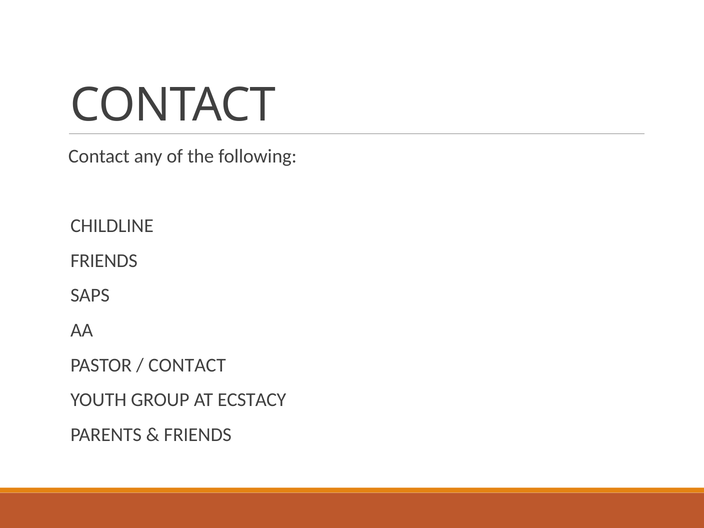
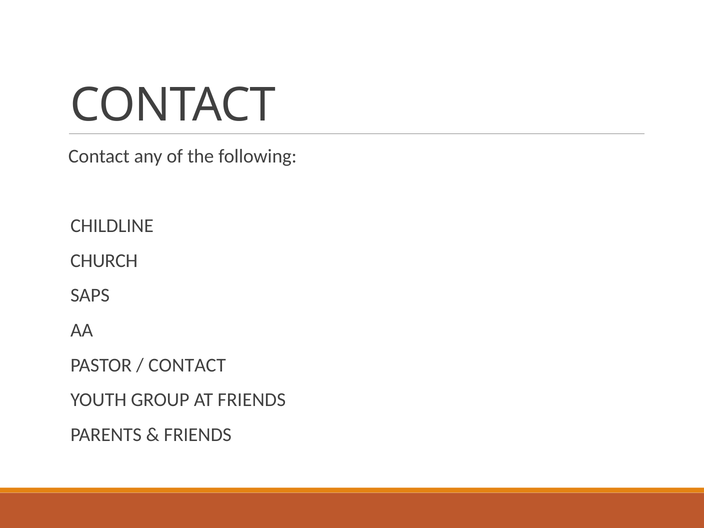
FRIENDS: FRIENDS -> CHURCH (104, 261)
AT ECSTACY: ECSTACY -> FRIENDS (252, 400)
